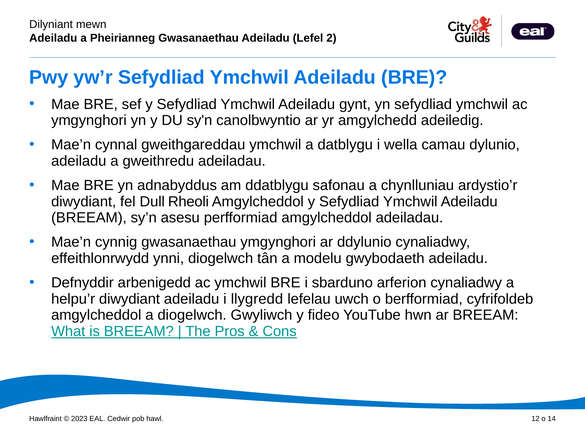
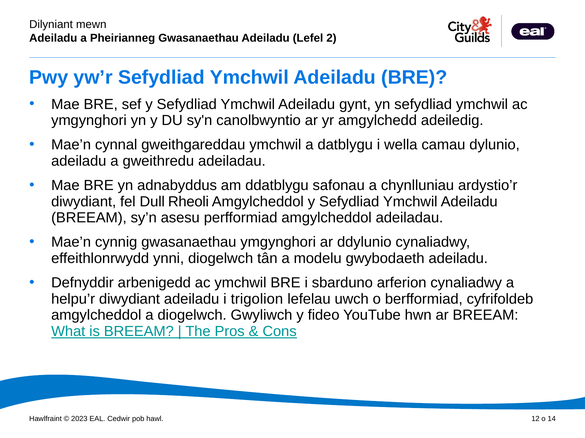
llygredd: llygredd -> trigolion (257, 299)
